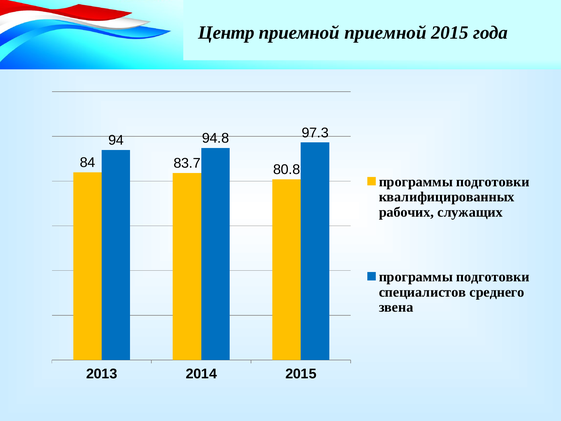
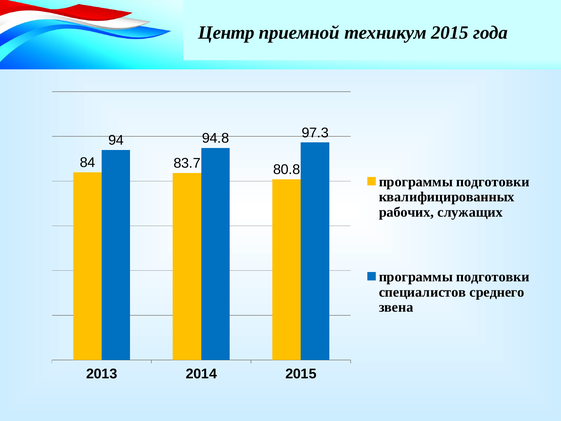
приемной приемной: приемной -> техникум (386, 33)
